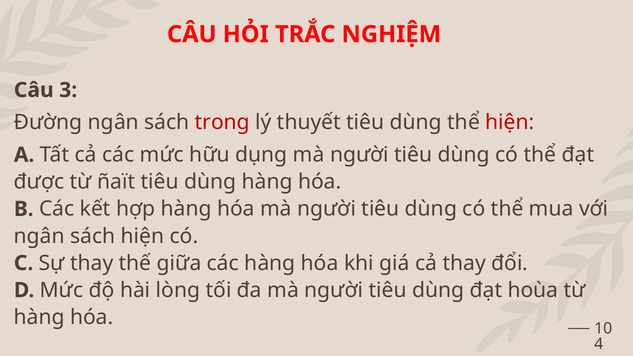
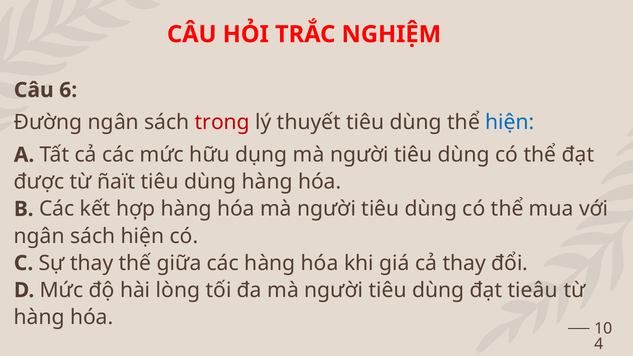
3: 3 -> 6 (68, 90)
hiện colour: red -> blue (510, 122)
hoùa: hoùa -> tieâu (533, 290)
